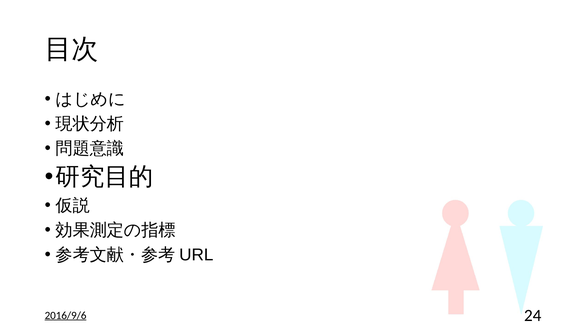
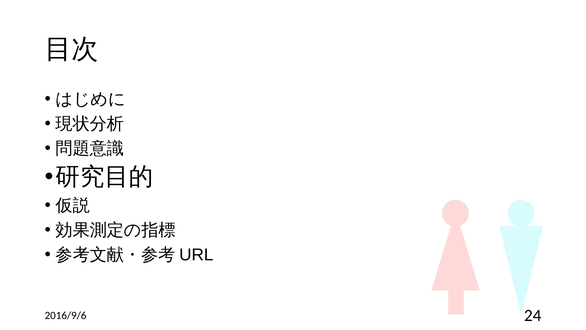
2016/9/6 underline: present -> none (66, 315)
